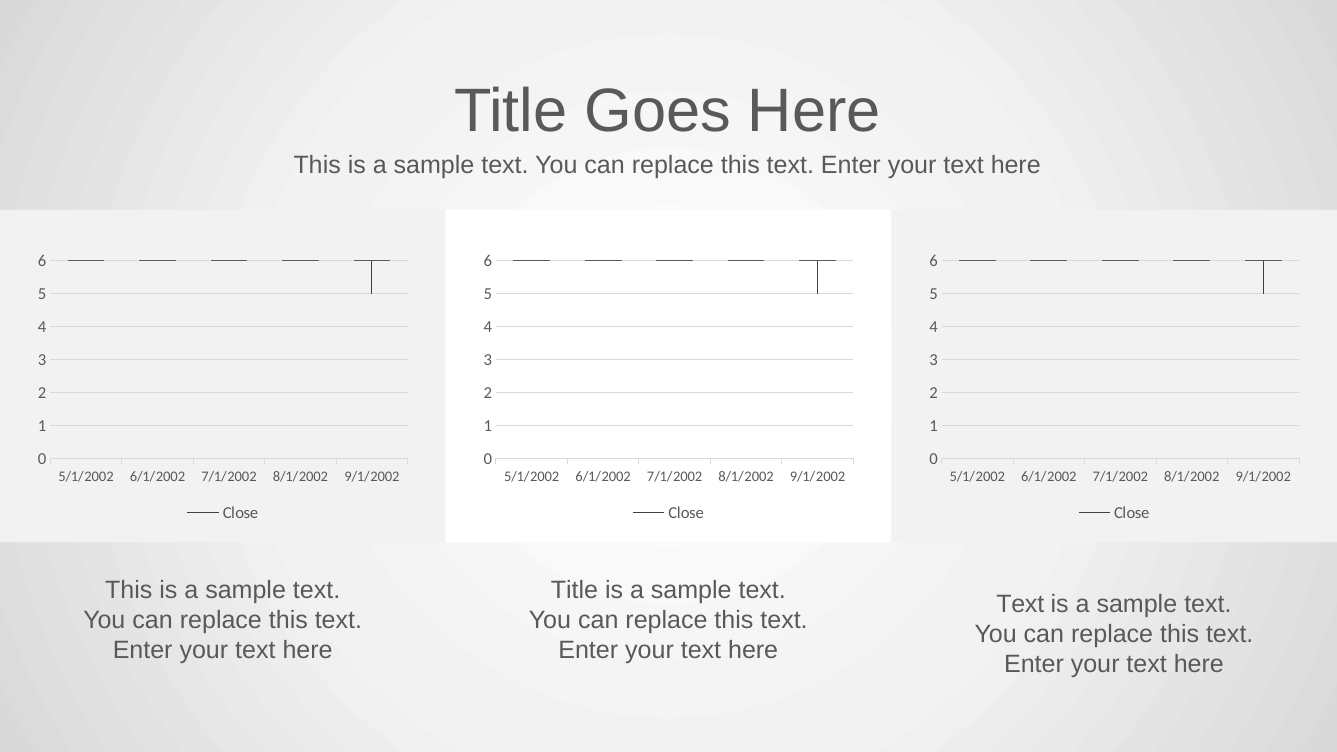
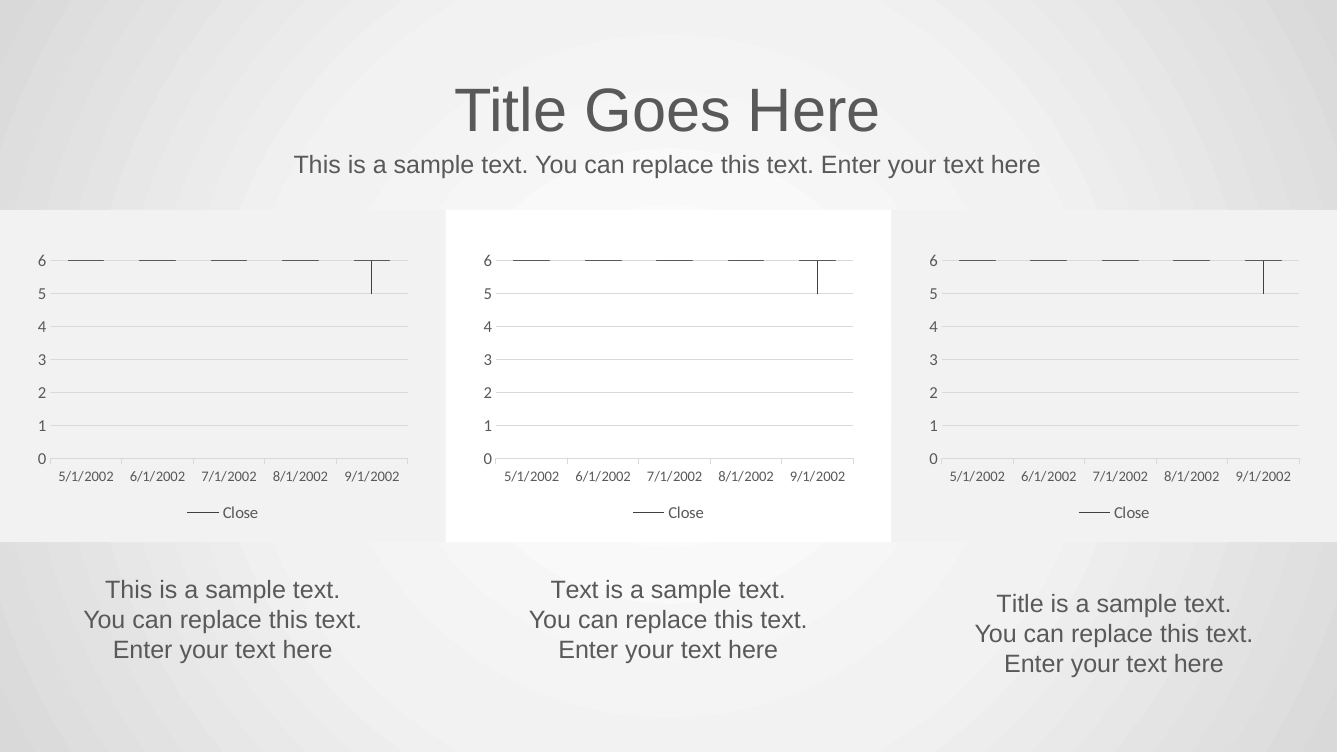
Title: Title -> Text (575, 590)
Text: Text -> Title (1020, 604)
